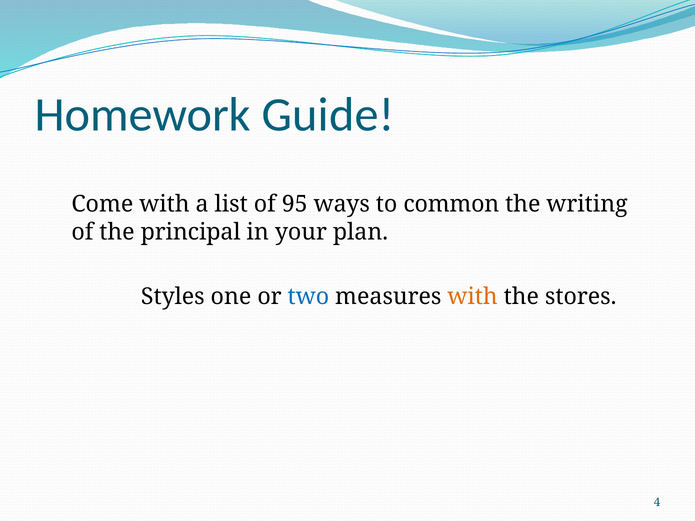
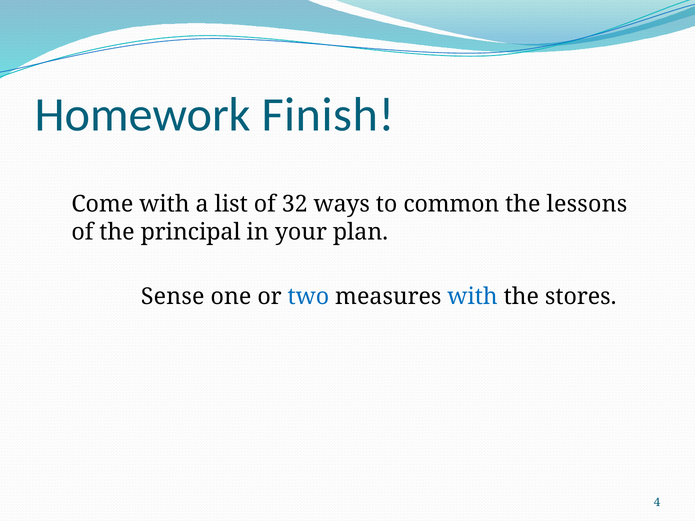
Guide: Guide -> Finish (328, 115)
95: 95 -> 32 (295, 204)
writing: writing -> lessons (587, 204)
Styles: Styles -> Sense (173, 297)
with colour: orange -> blue (473, 297)
